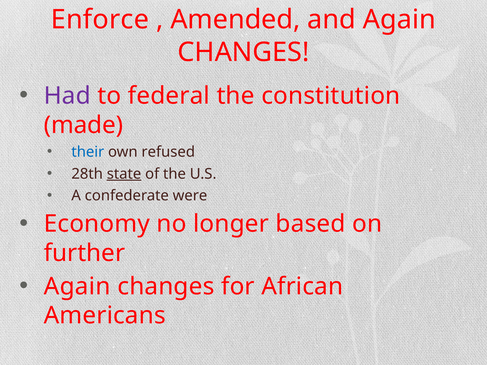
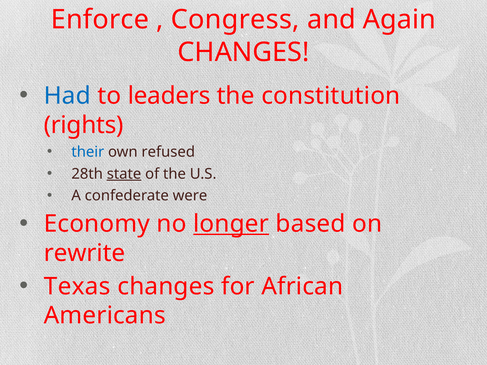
Amended: Amended -> Congress (235, 20)
Had colour: purple -> blue (67, 96)
federal: federal -> leaders (169, 96)
made: made -> rights (84, 125)
longer underline: none -> present (231, 224)
further: further -> rewrite (84, 253)
Again: Again -> Texas (77, 287)
